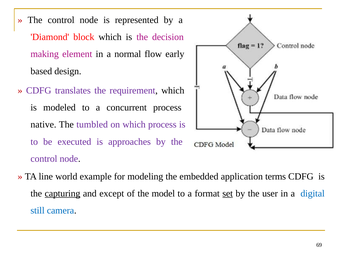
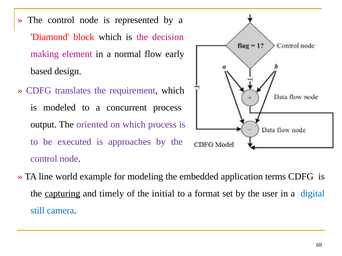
native: native -> output (44, 125)
tumbled: tumbled -> oriented (92, 125)
except: except -> timely (112, 194)
model: model -> initial (163, 194)
set underline: present -> none (228, 194)
